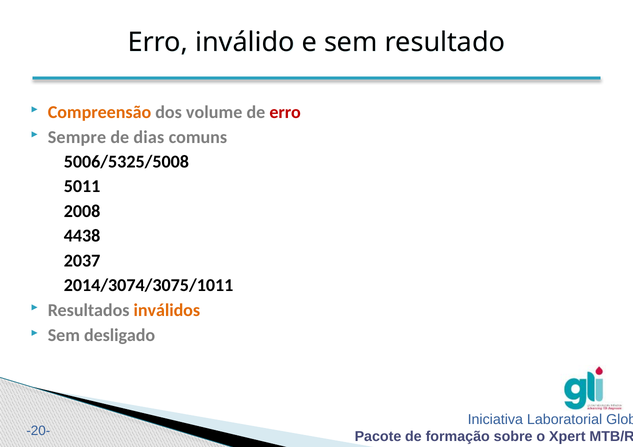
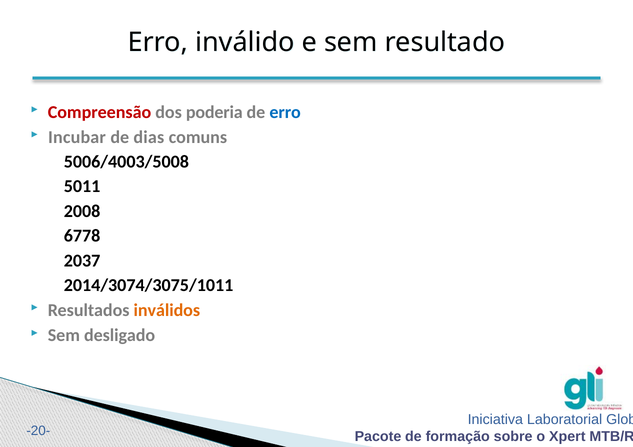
Compreensão colour: orange -> red (99, 112)
volume: volume -> poderia (214, 112)
erro colour: red -> blue (285, 112)
Sempre: Sempre -> Incubar (77, 137)
5006/5325/5008: 5006/5325/5008 -> 5006/4003/5008 (126, 162)
4438: 4438 -> 6778 (82, 236)
